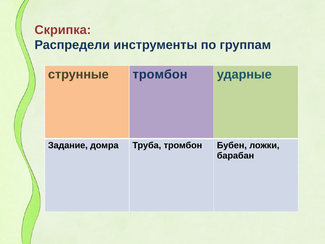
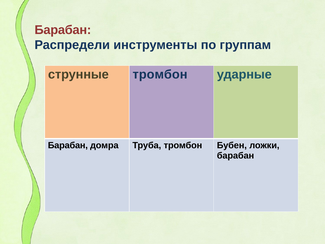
Скрипка: Скрипка -> Барабан (63, 30)
Задание: Задание -> Барабан (68, 145)
